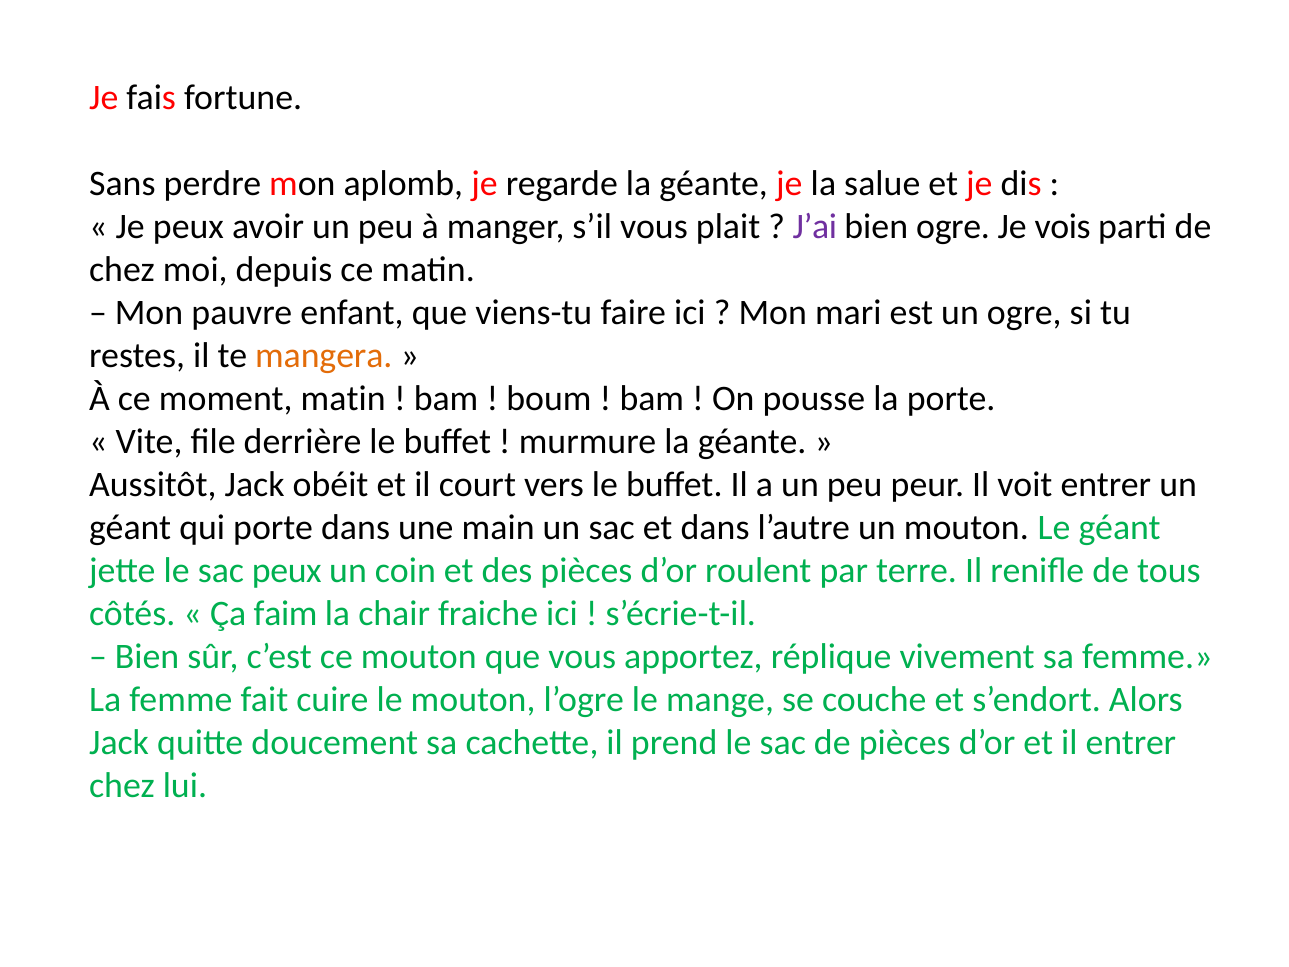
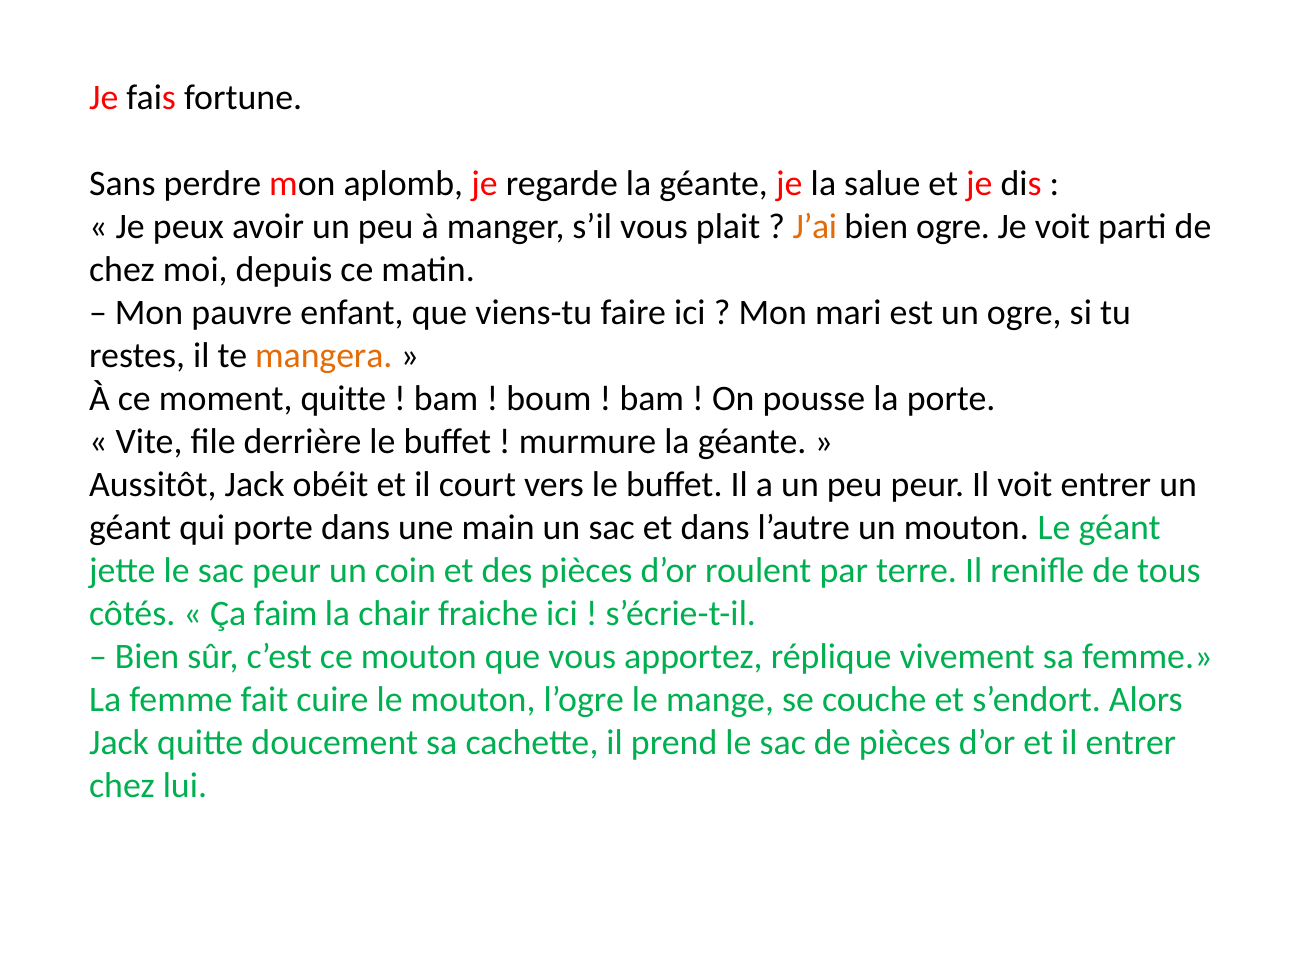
J’ai colour: purple -> orange (815, 226)
Je vois: vois -> voit (1062, 226)
moment matin: matin -> quitte (343, 398)
sac peux: peux -> peur (286, 570)
